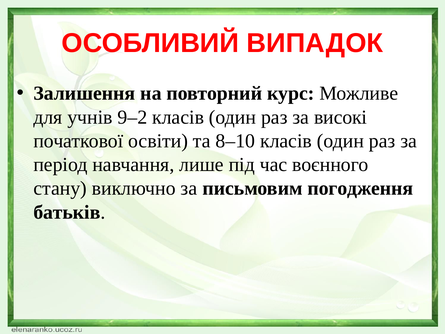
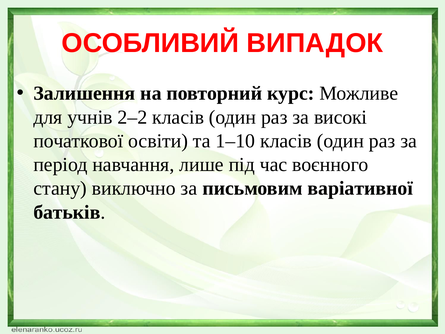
9–2: 9–2 -> 2–2 (132, 117)
8–10: 8–10 -> 1–10 (235, 141)
погодження: погодження -> варіативної (360, 188)
